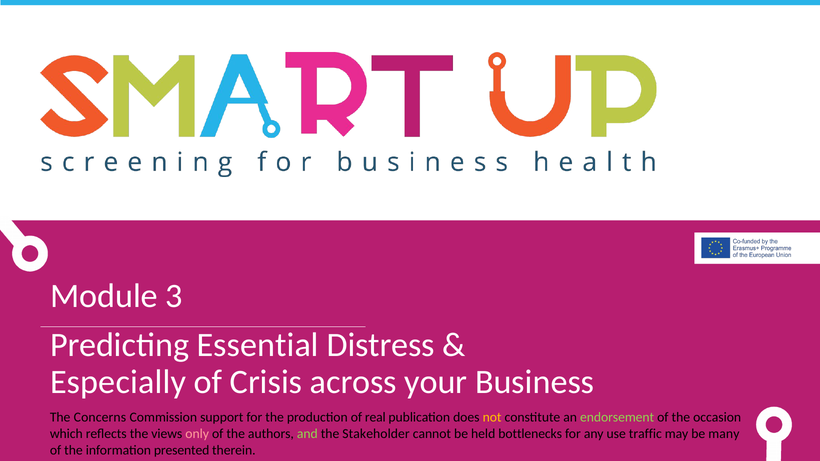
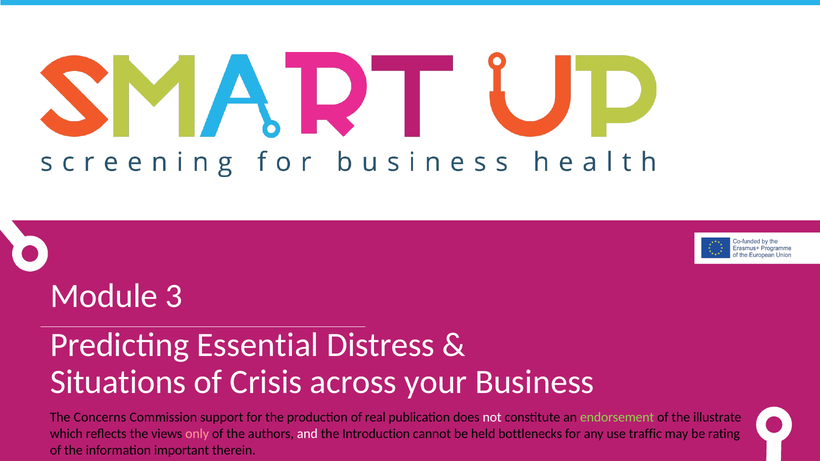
Especially: Especially -> Situations (118, 382)
not colour: yellow -> white (492, 418)
occasion: occasion -> illustrate (717, 418)
and colour: light green -> white (307, 434)
Stakeholder: Stakeholder -> Introduction (376, 434)
many: many -> rating (724, 434)
presented: presented -> important (182, 450)
